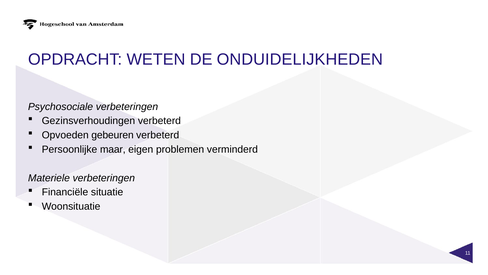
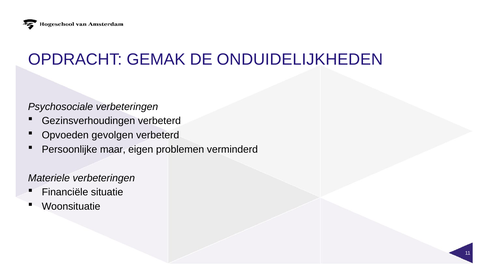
WETEN: WETEN -> GEMAK (156, 59)
gebeuren: gebeuren -> gevolgen (112, 135)
